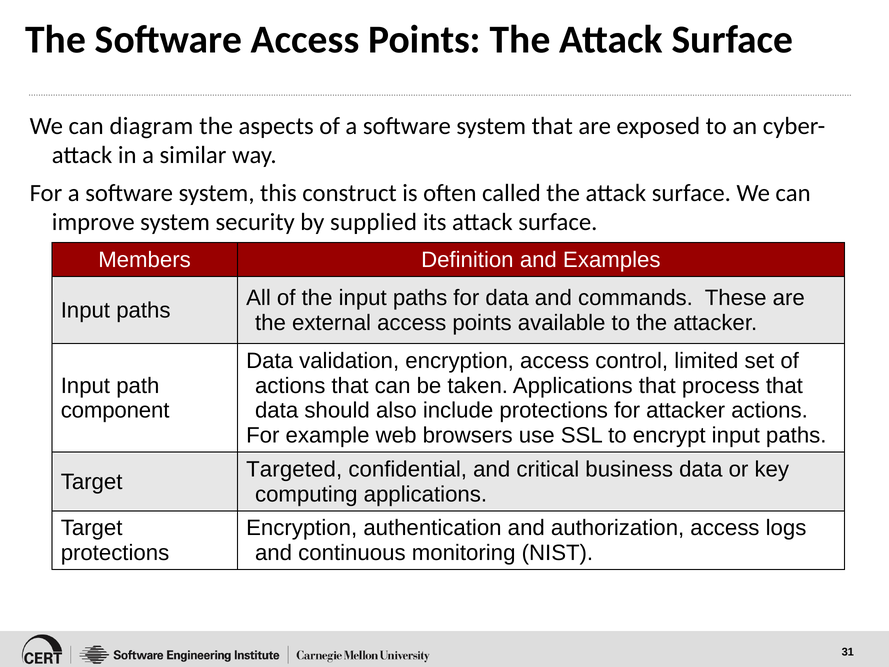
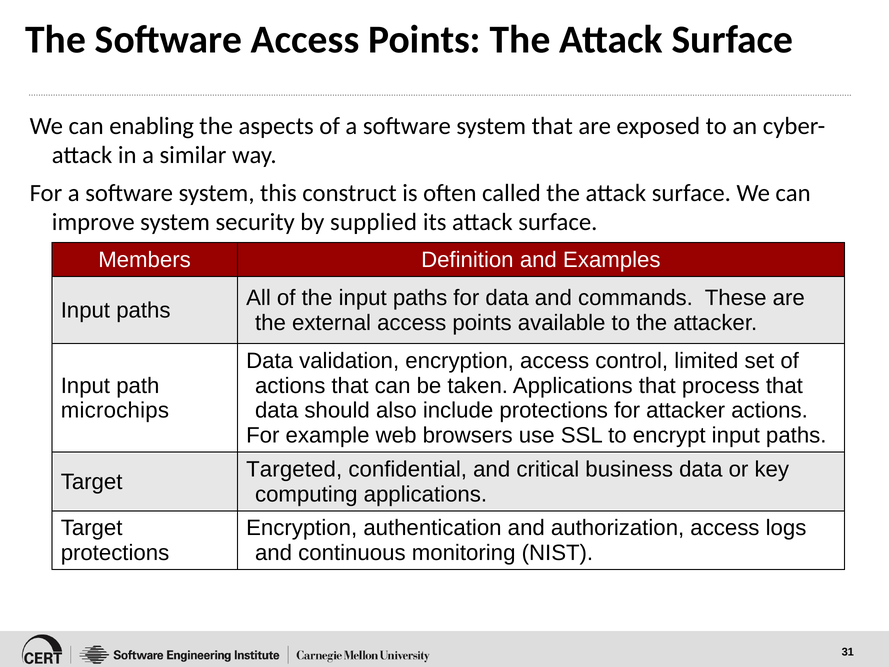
diagram: diagram -> enabling (152, 126)
component: component -> microchips (115, 410)
